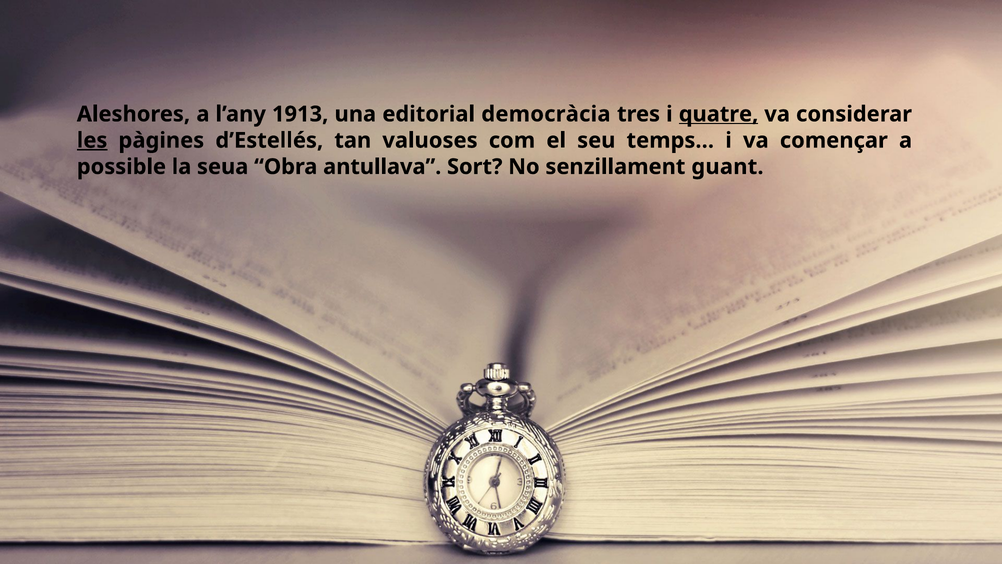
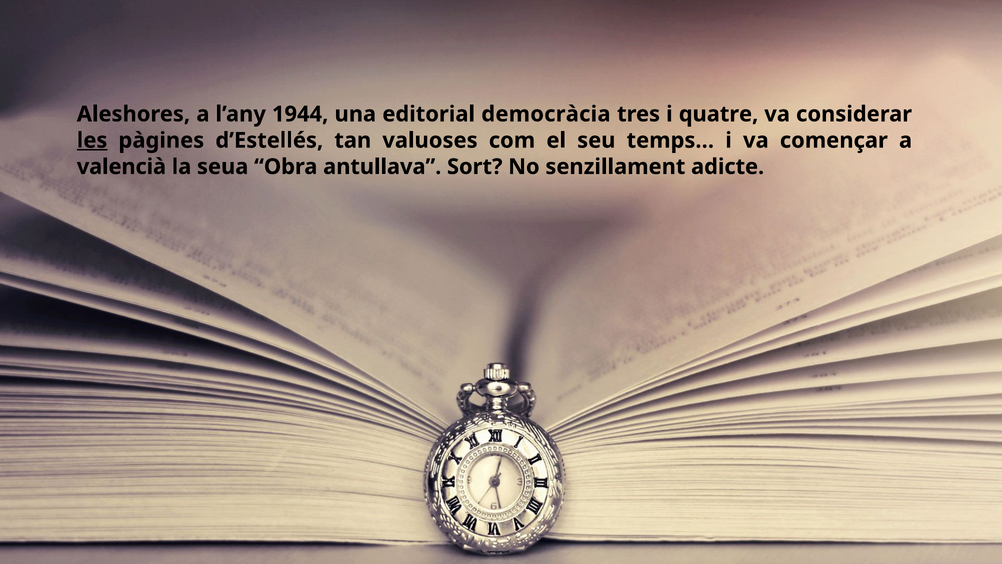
1913: 1913 -> 1944 (300, 114)
quatre underline: present -> none (719, 114)
possible: possible -> valencià (121, 167)
guant: guant -> adicte (728, 167)
